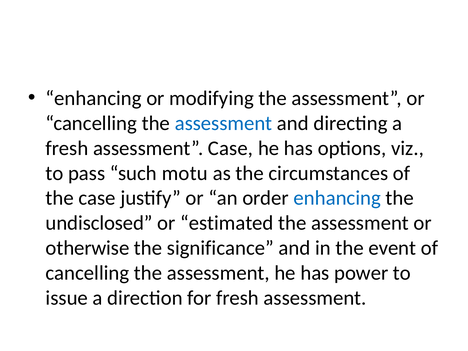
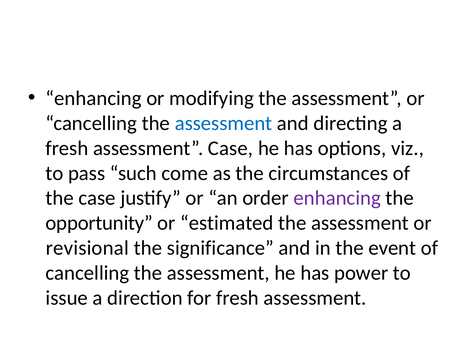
motu: motu -> come (185, 173)
enhancing colour: blue -> purple (337, 198)
undisclosed: undisclosed -> opportunity (99, 223)
otherwise: otherwise -> revisional (87, 248)
